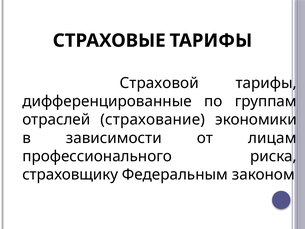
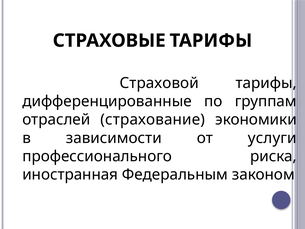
лицам: лицам -> услуги (272, 138)
страховщику: страховщику -> иностранная (70, 174)
